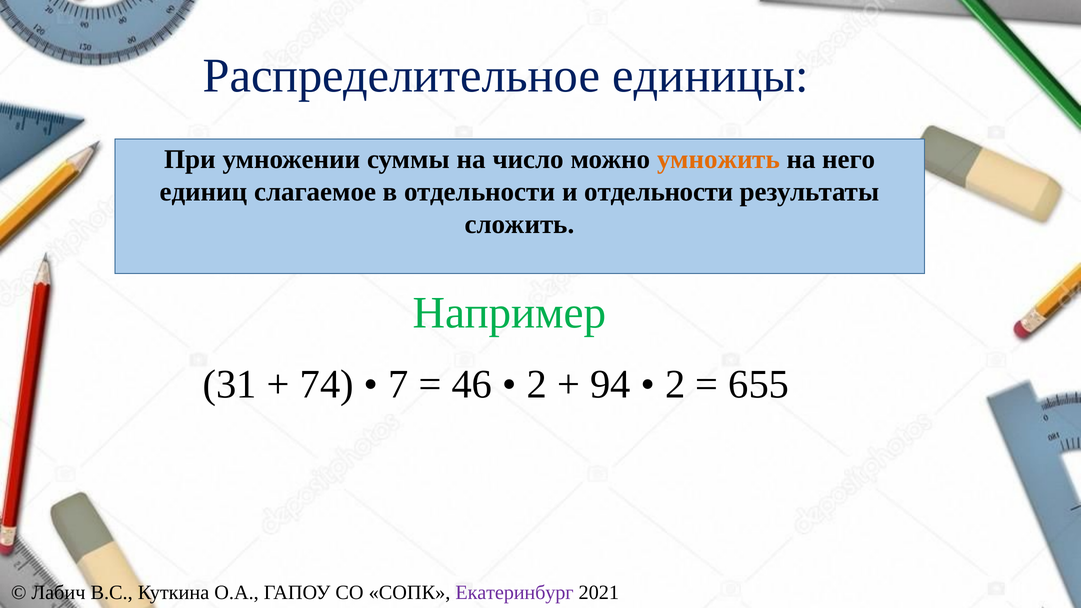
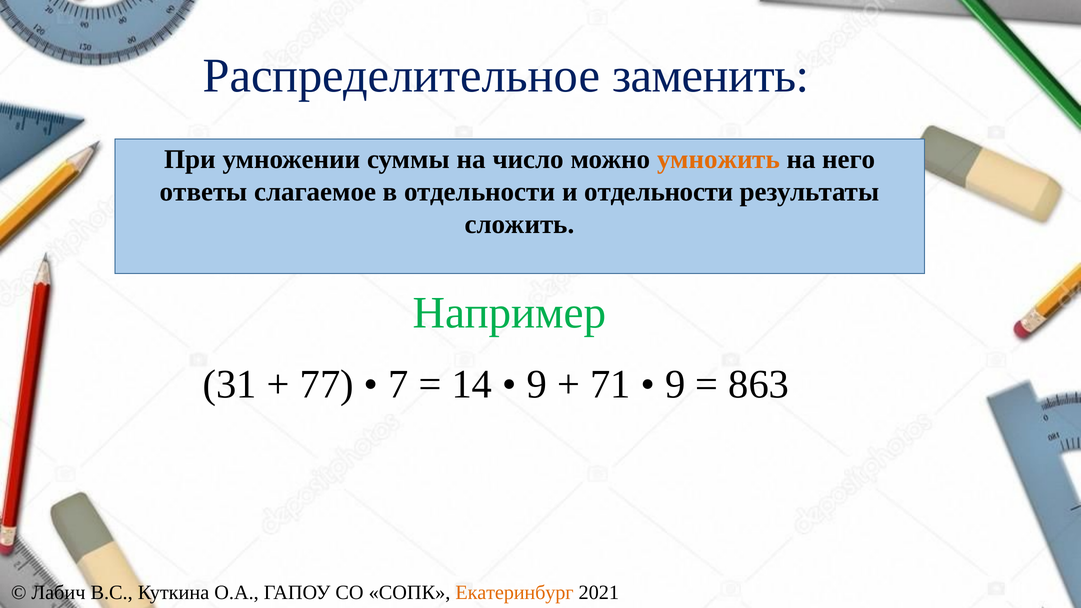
единицы: единицы -> заменить (711, 76)
единиц: единиц -> ответы (204, 192)
74: 74 -> 77 (327, 384)
46: 46 -> 14 (472, 384)
2: 2 -> 9 (537, 384)
94: 94 -> 71 (610, 384)
2: 2 -> 9 (675, 384)
655: 655 -> 863 (759, 384)
Екатеринбург colour: purple -> orange (515, 593)
